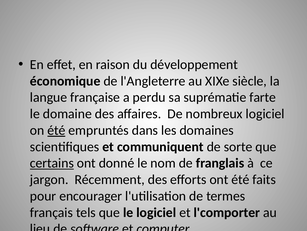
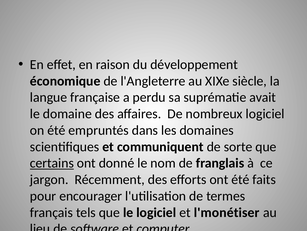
farte: farte -> avait (263, 97)
été underline: present -> none (56, 130)
l'comporter: l'comporter -> l'monétiser (227, 212)
